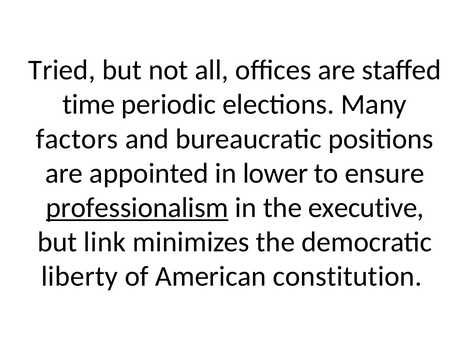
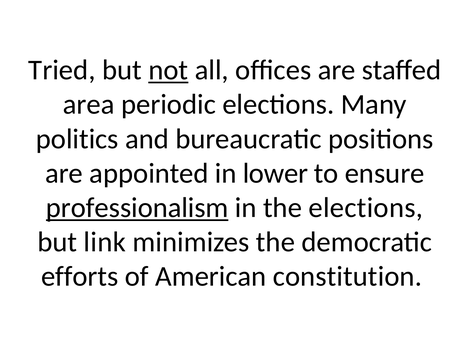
not underline: none -> present (168, 70)
time: time -> area (89, 105)
factors: factors -> politics (77, 139)
the executive: executive -> elections (366, 208)
liberty: liberty -> efforts (80, 277)
